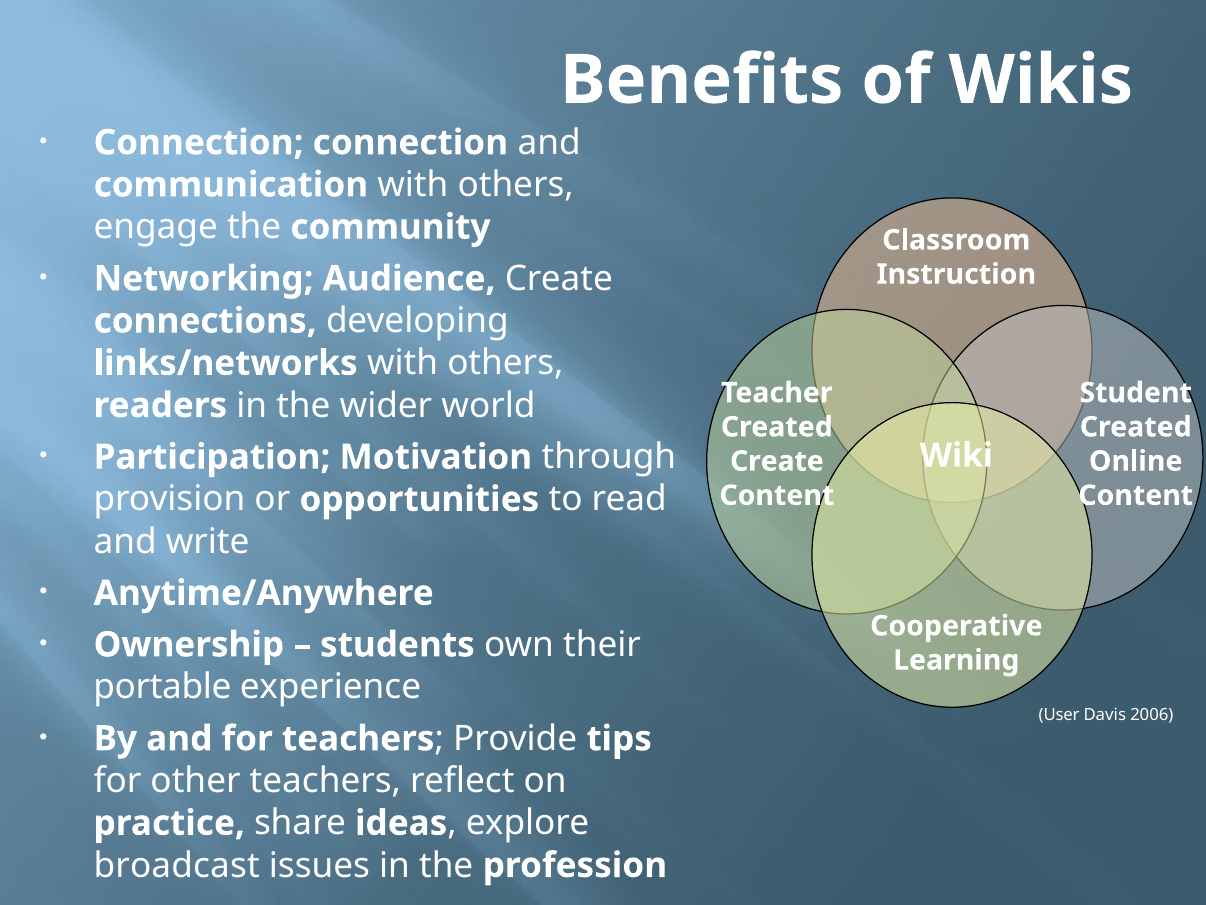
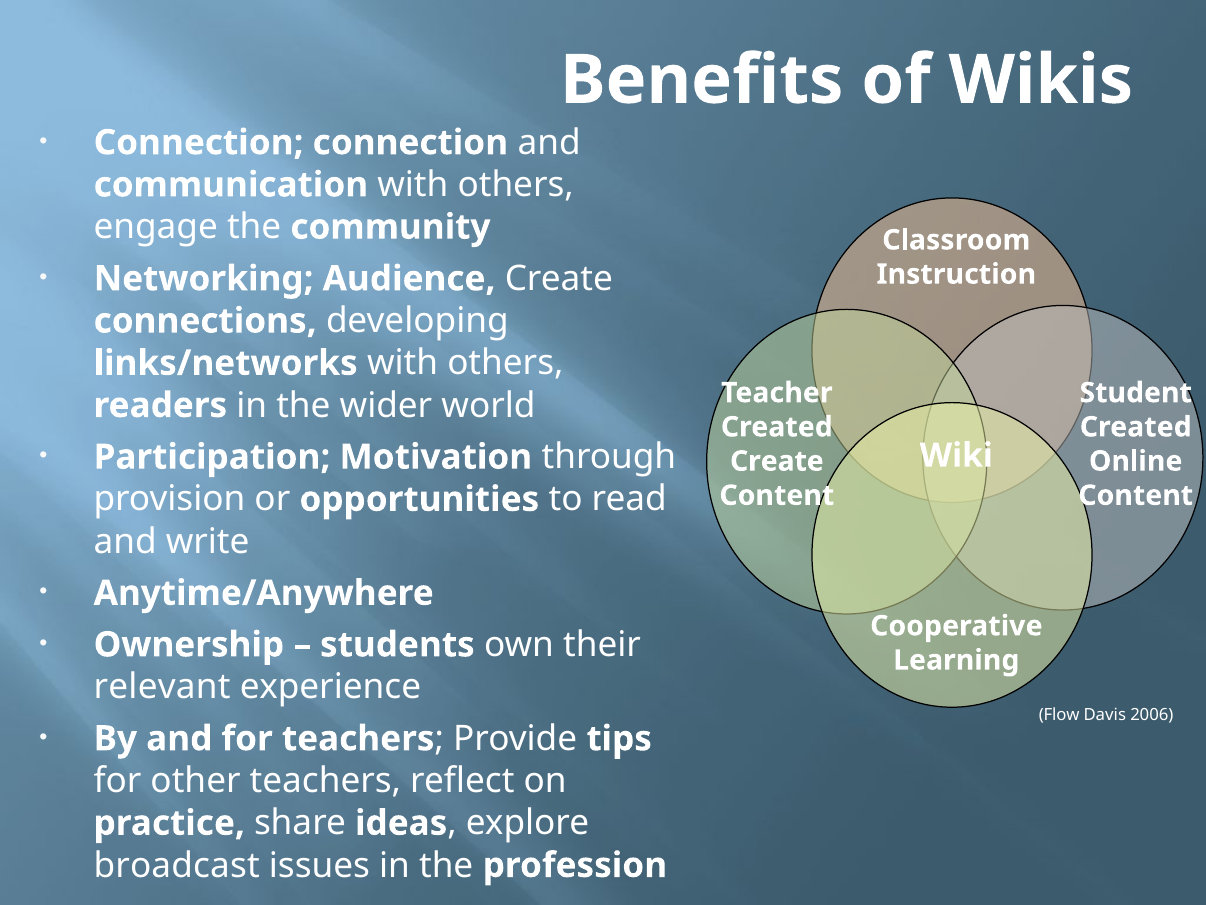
portable: portable -> relevant (162, 687)
User: User -> Flow (1059, 714)
